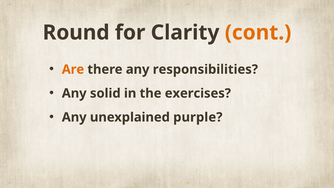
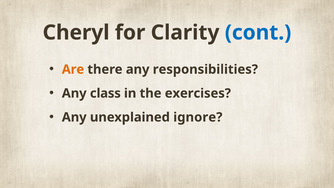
Round: Round -> Cheryl (76, 33)
cont colour: orange -> blue (258, 33)
solid: solid -> class (105, 93)
purple: purple -> ignore (198, 117)
